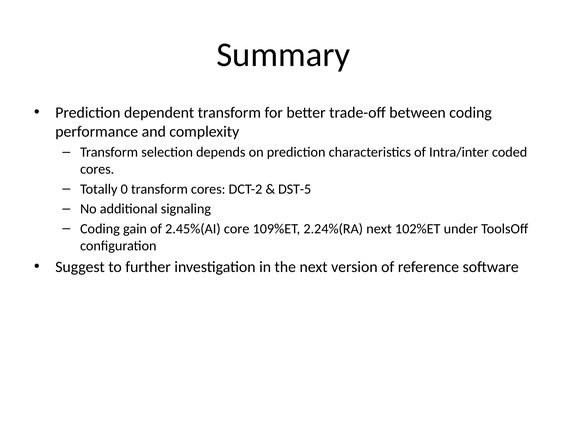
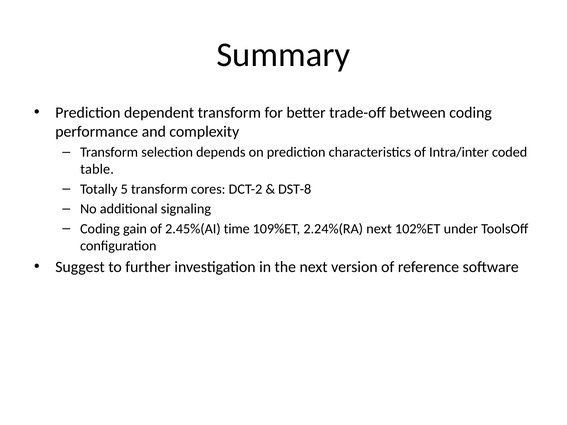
cores: cores -> table (97, 169)
0: 0 -> 5 (124, 189)
DST-5: DST-5 -> DST-8 (295, 189)
core: core -> time (237, 229)
